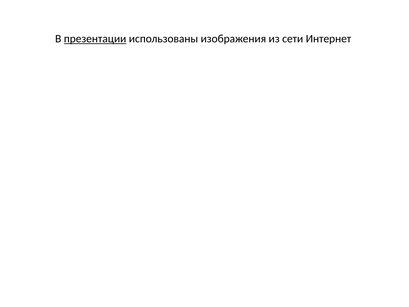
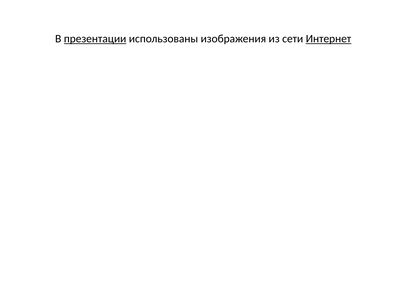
Интернет underline: none -> present (328, 39)
